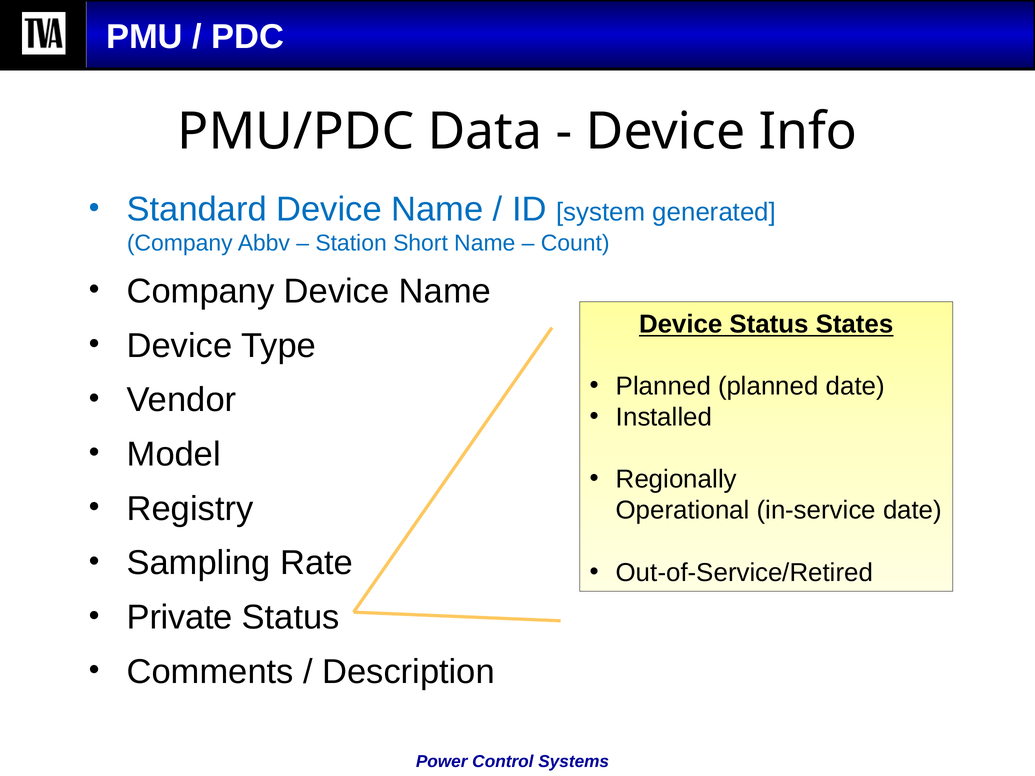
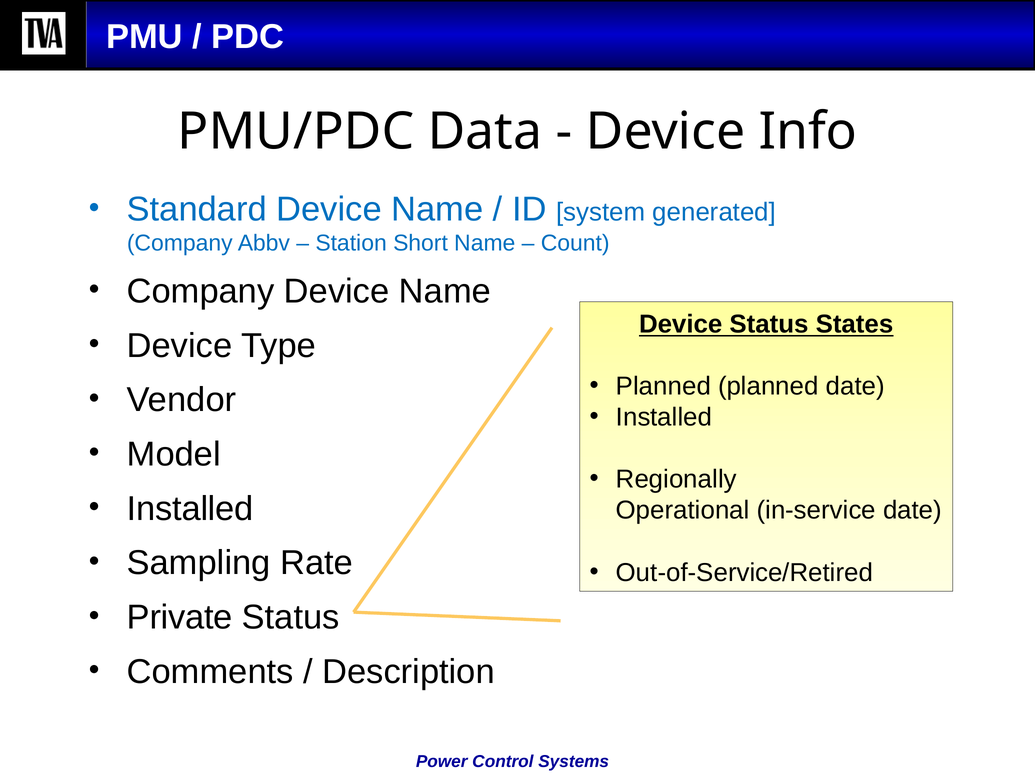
Registry: Registry -> Installed (190, 509)
